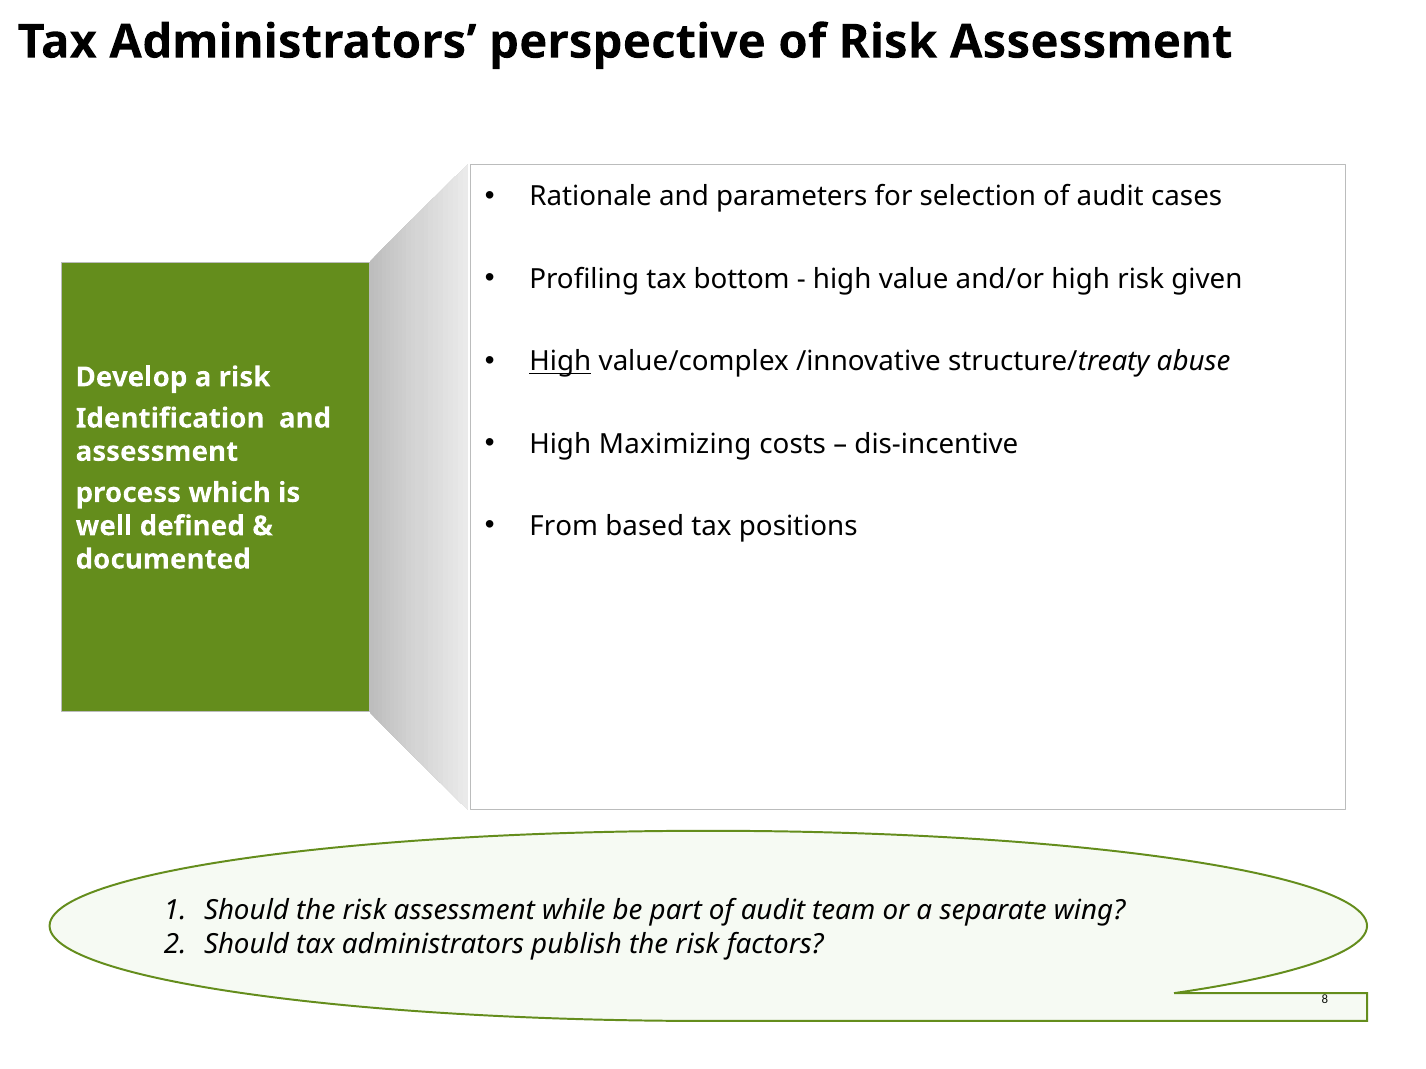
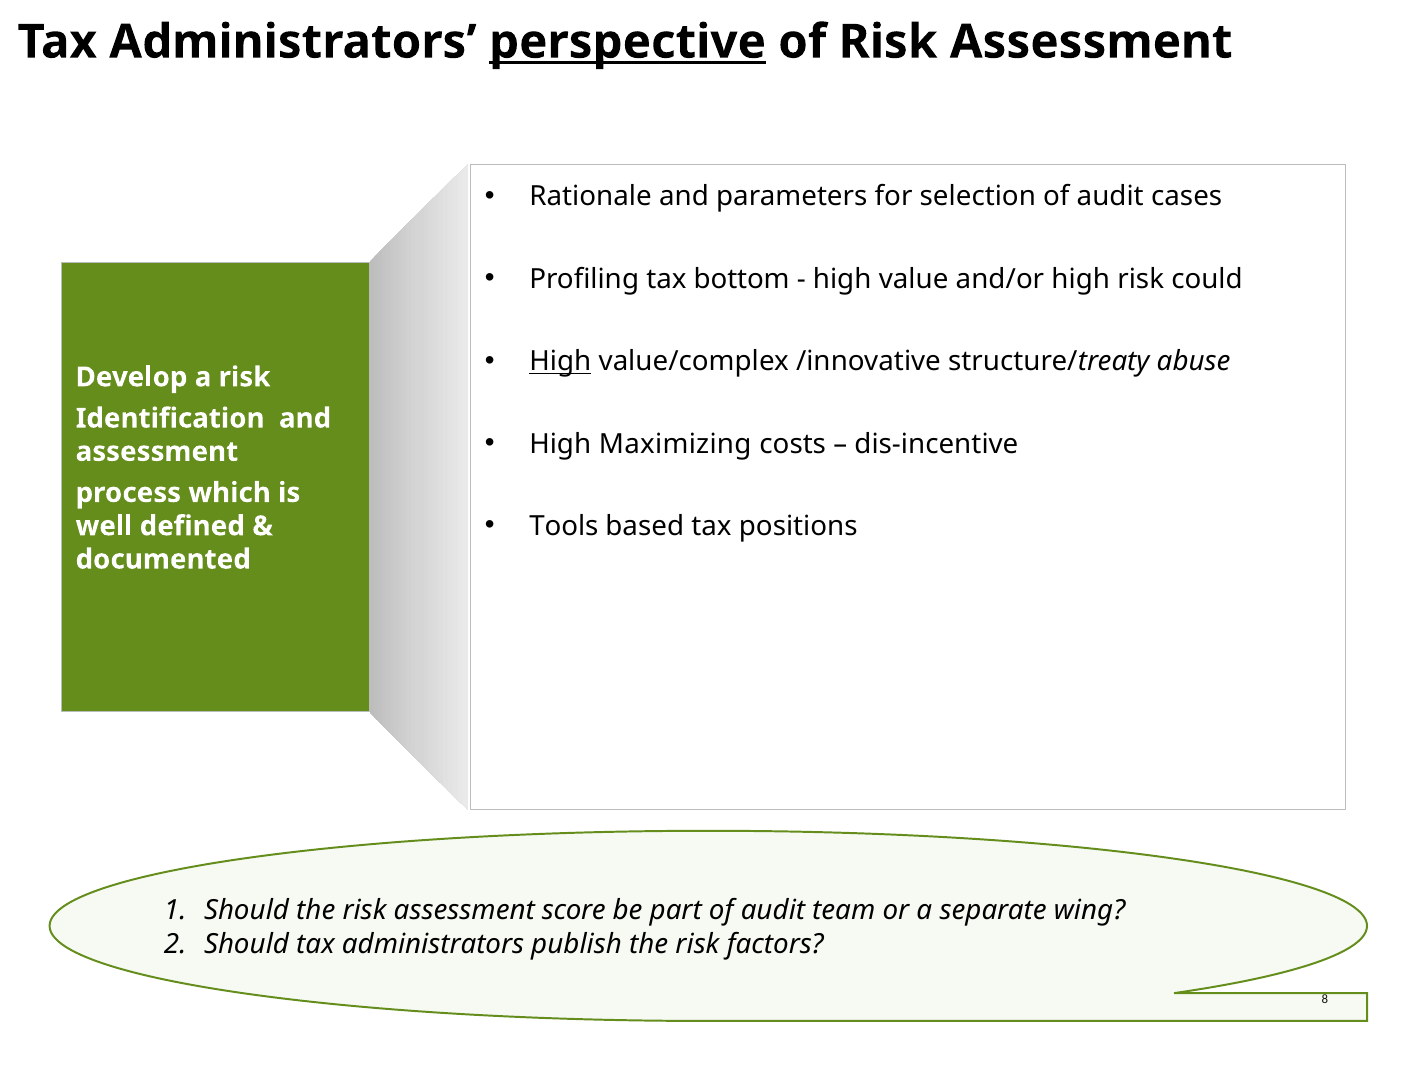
perspective underline: none -> present (627, 42)
given: given -> could (1207, 279)
From: From -> Tools (564, 526)
while: while -> score (574, 911)
